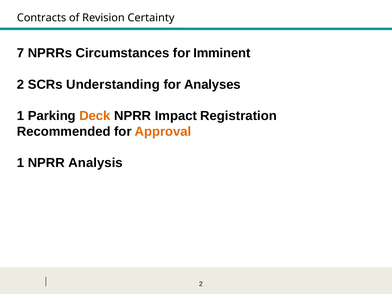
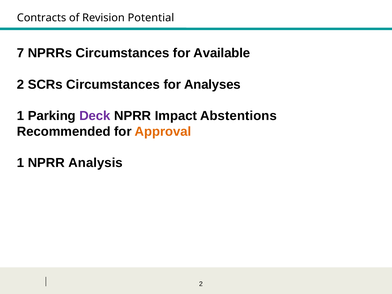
Certainty: Certainty -> Potential (151, 18)
Imminent: Imminent -> Available (222, 53)
SCRs Understanding: Understanding -> Circumstances (113, 85)
Deck colour: orange -> purple (95, 116)
Registration: Registration -> Abstentions (238, 116)
